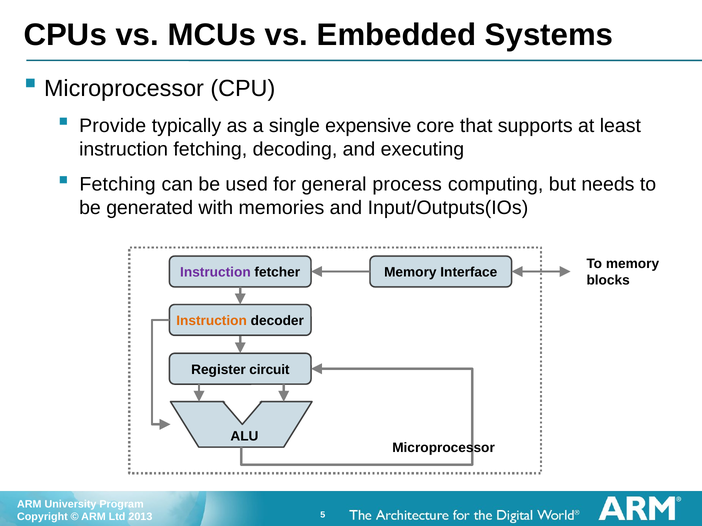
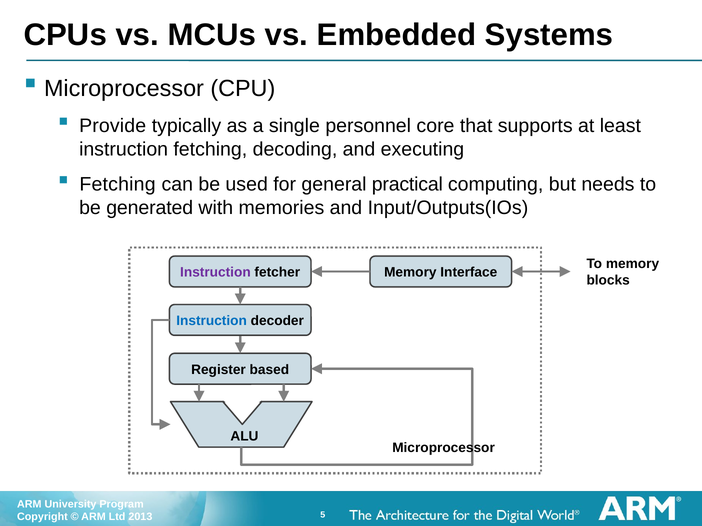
expensive: expensive -> personnel (368, 126)
process: process -> practical (407, 184)
Instruction colour: orange -> blue (212, 321)
circuit: circuit -> based (269, 370)
